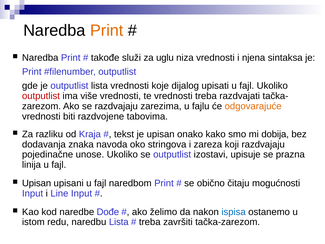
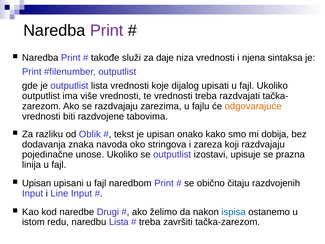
Print colour: orange -> purple (107, 31)
uglu: uglu -> daje (165, 58)
outputlist colour: red -> black (41, 96)
Kraja: Kraja -> Oblik (90, 134)
mogućnosti: mogućnosti -> razdvojenih (276, 183)
Dođe: Dođe -> Drugi (108, 212)
